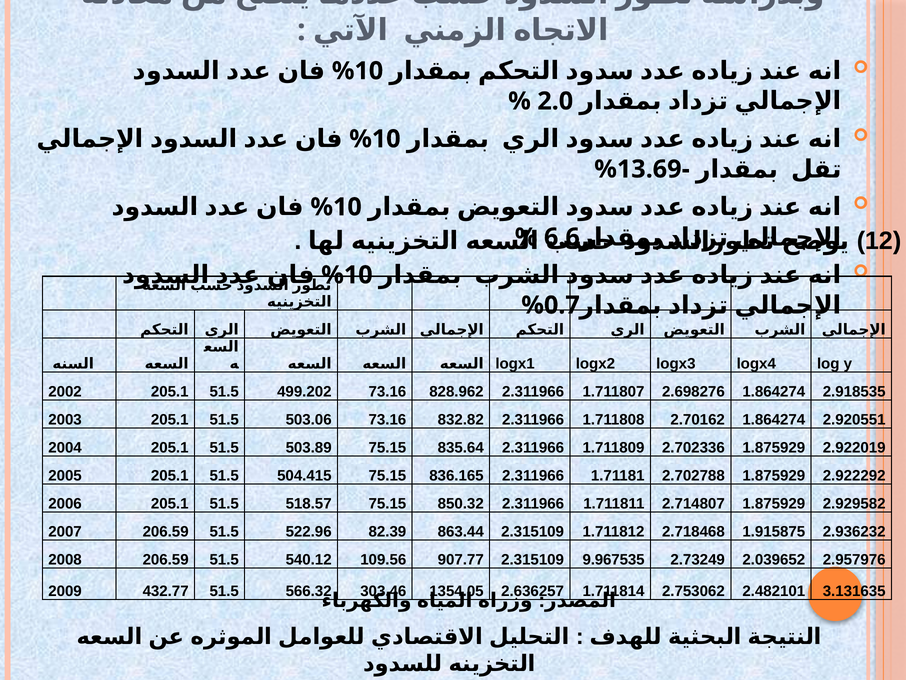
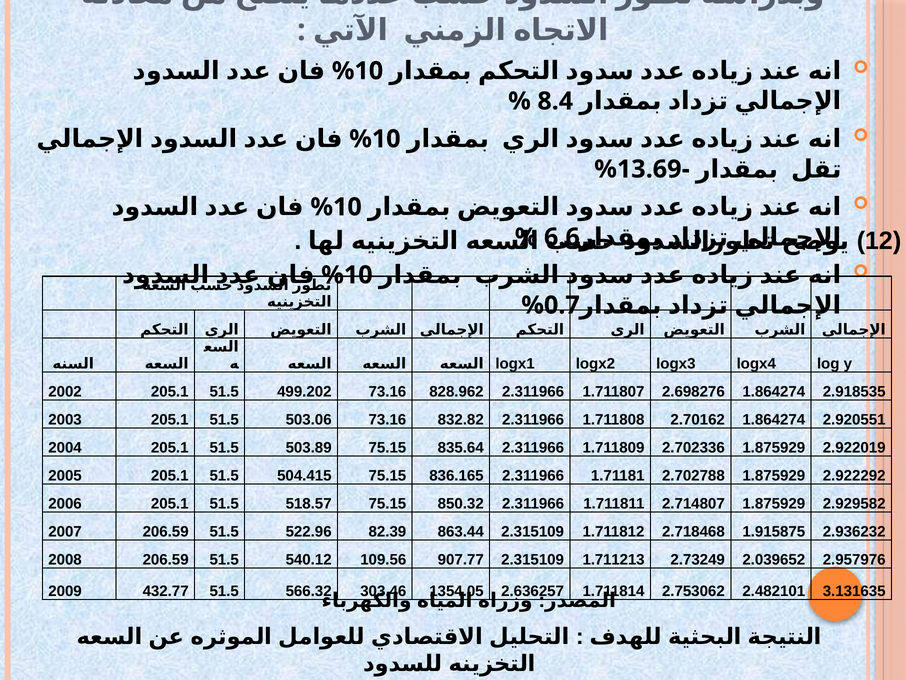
2.0: 2.0 -> 8.4 (555, 101)
9.967535: 9.967535 -> 1.711213 (614, 560)
